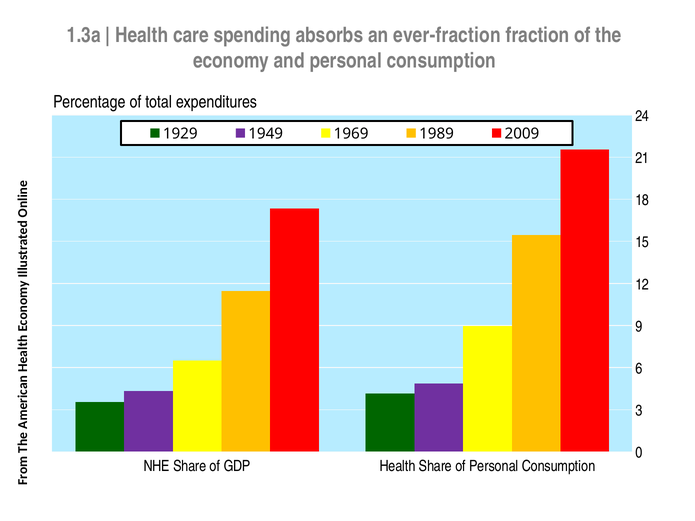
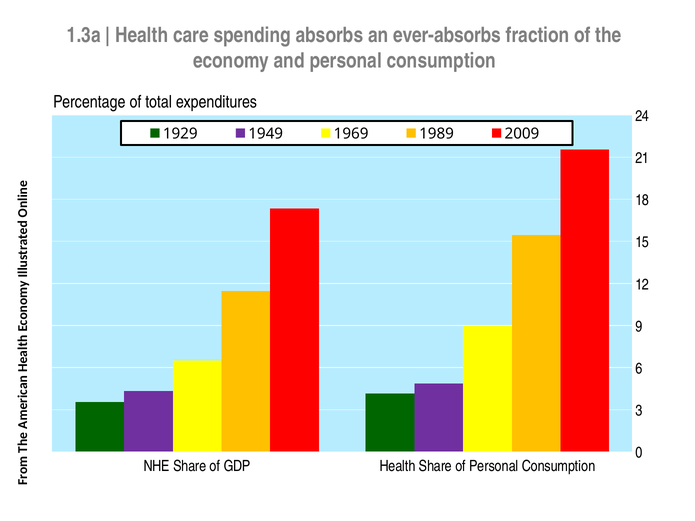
ever-fraction: ever-fraction -> ever-absorbs (447, 35)
